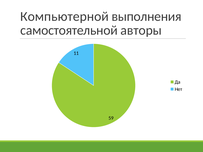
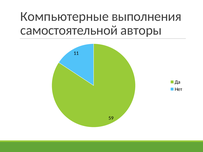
Компьютерной: Компьютерной -> Компьютерные (65, 17)
